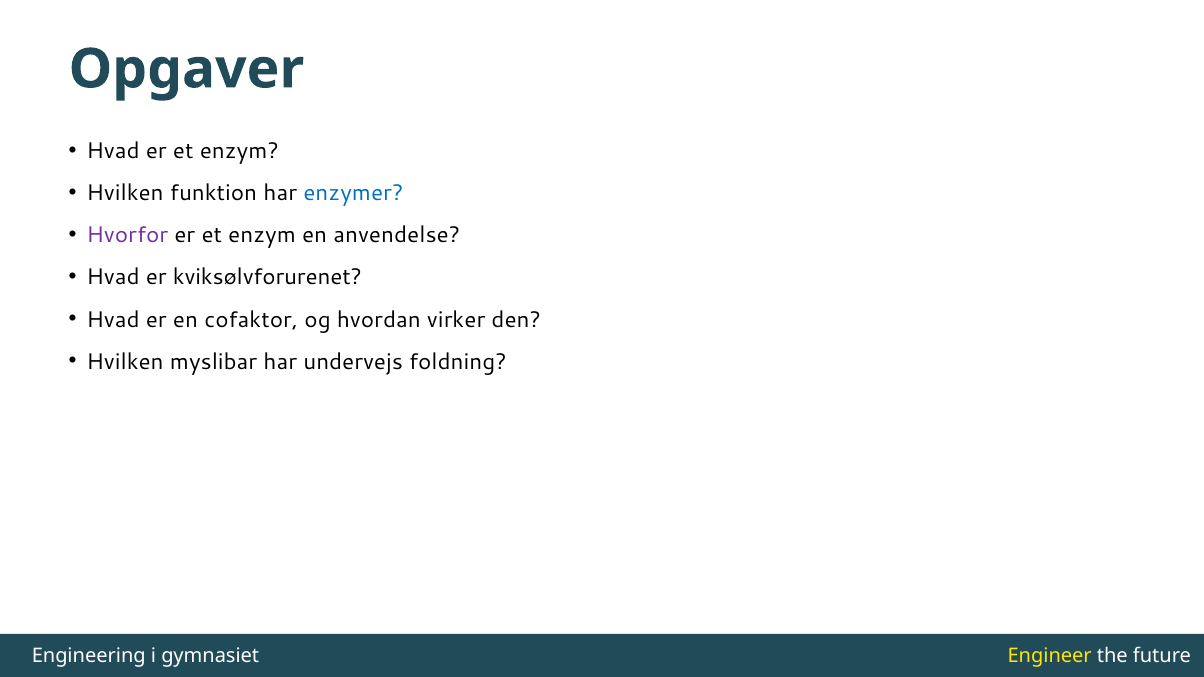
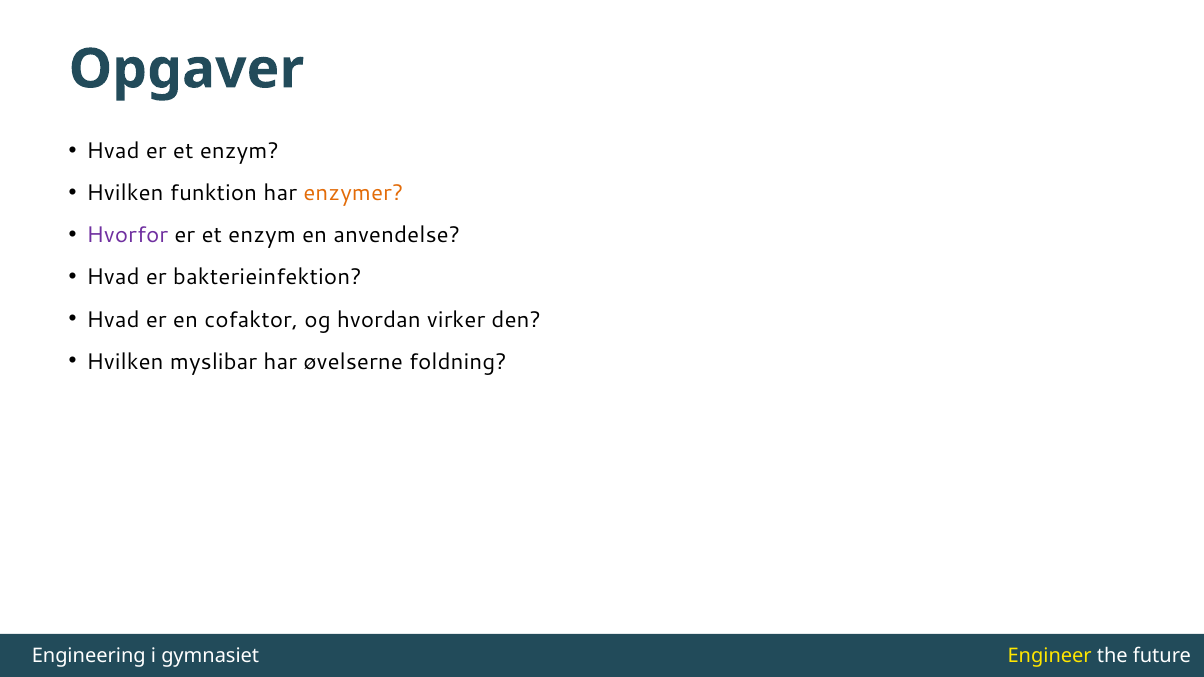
enzymer colour: blue -> orange (353, 193)
kviksølvforurenet: kviksølvforurenet -> bakterieinfektion (267, 278)
undervejs: undervejs -> øvelserne (353, 362)
